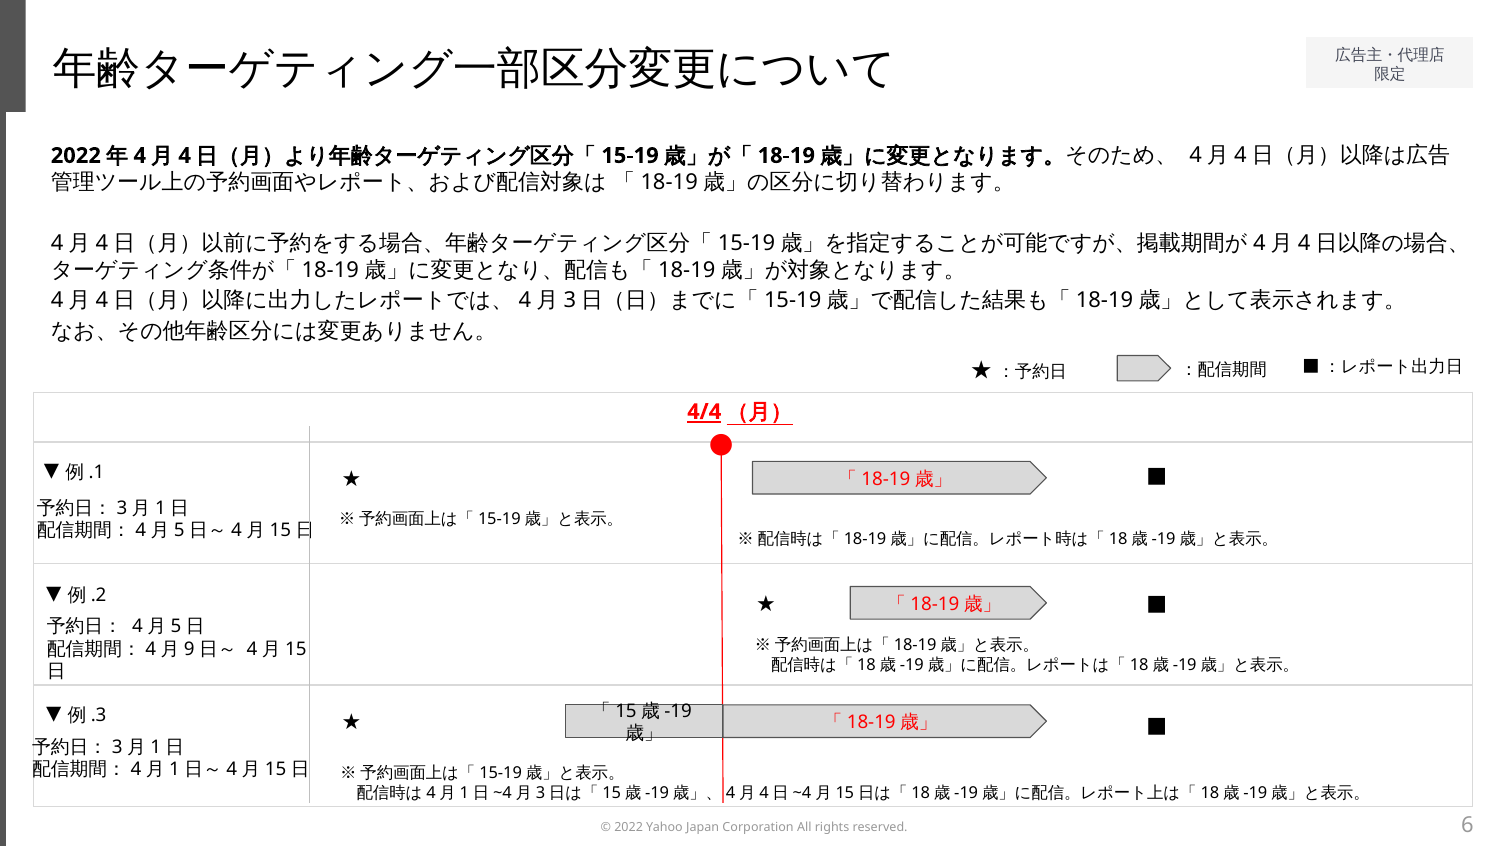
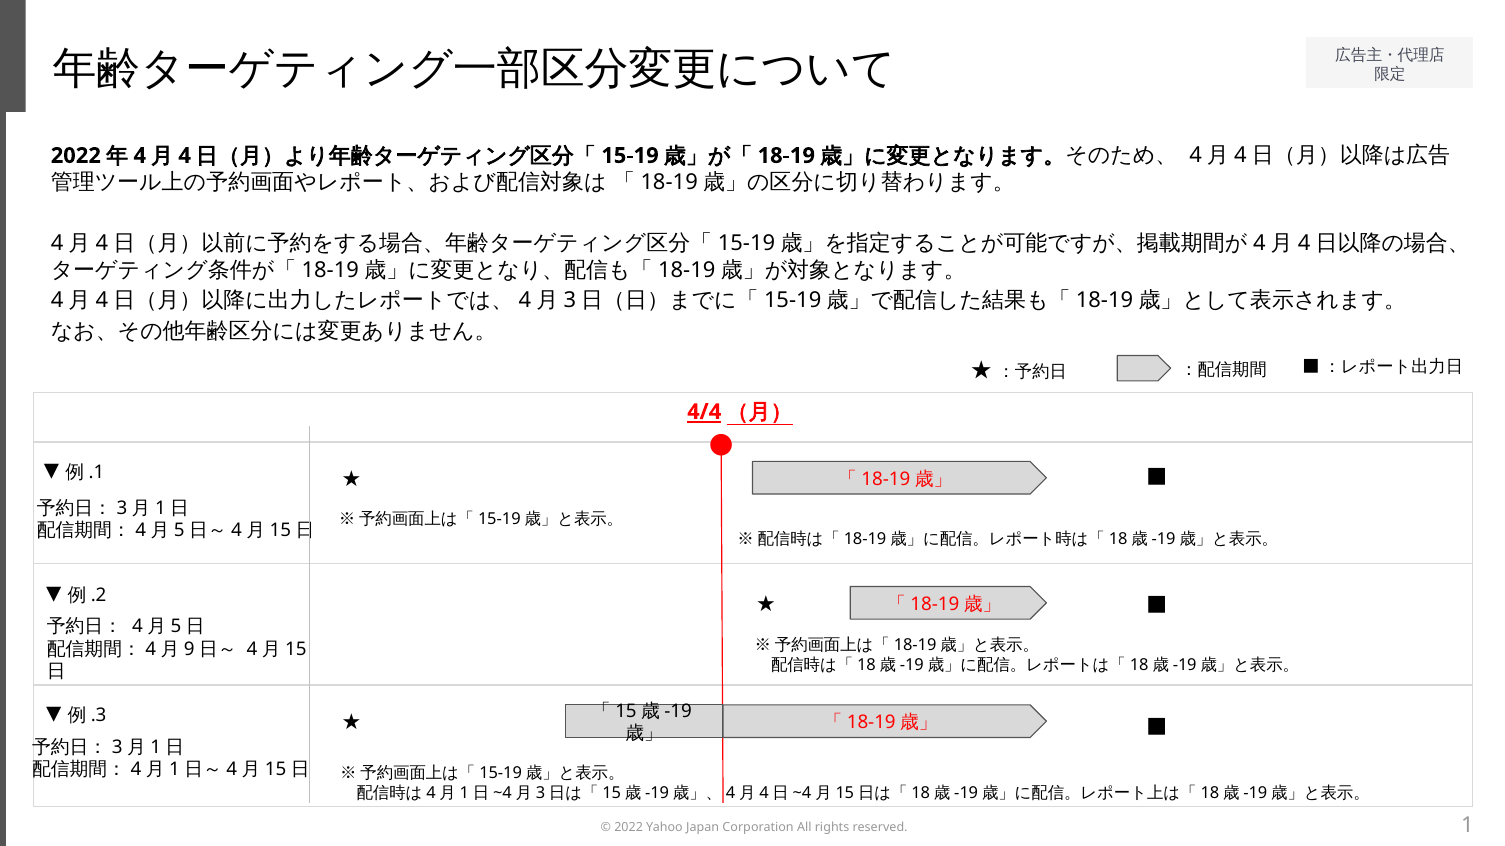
6: 6 -> 1 (1467, 826)
